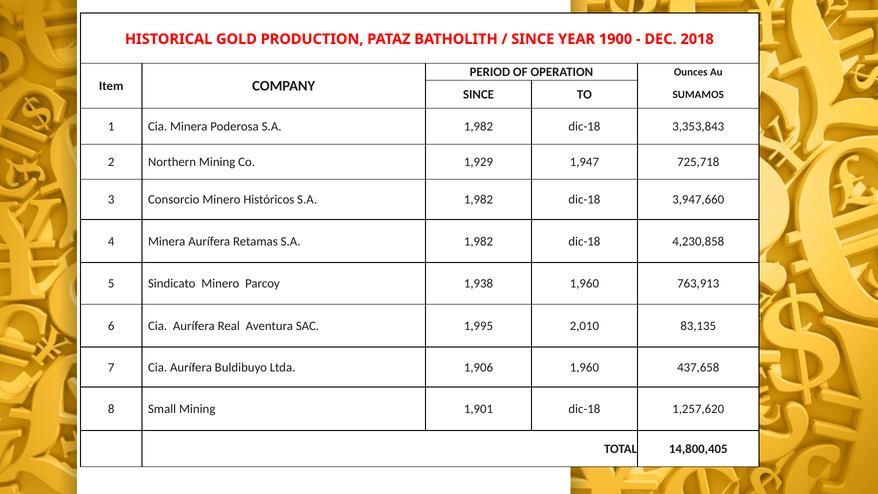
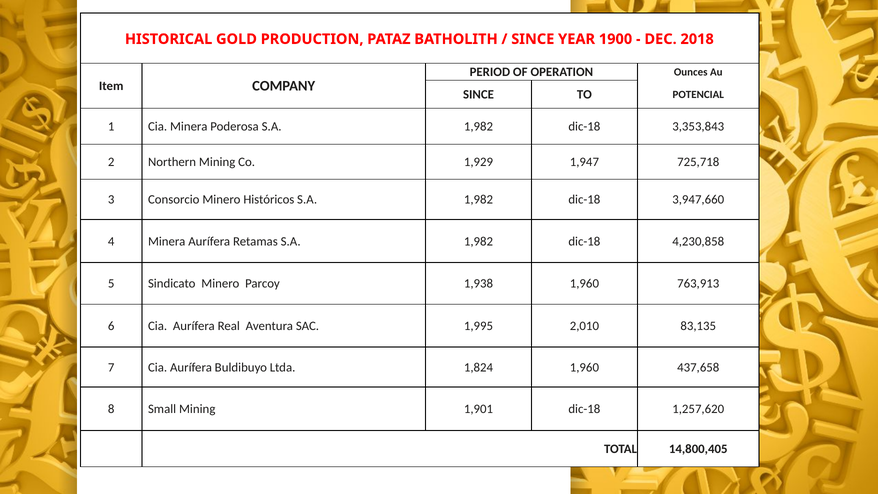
SUMAMOS: SUMAMOS -> POTENCIAL (698, 95)
1,906: 1,906 -> 1,824 (478, 367)
